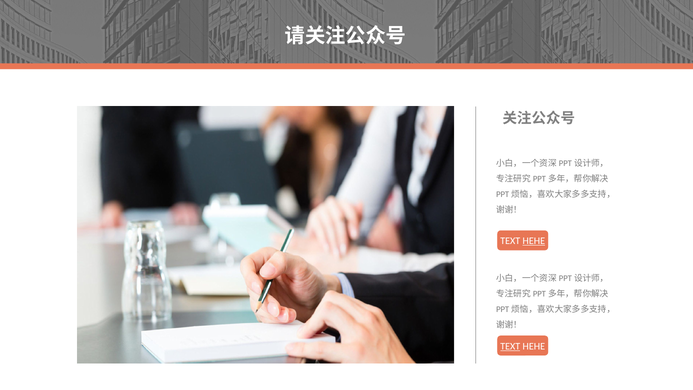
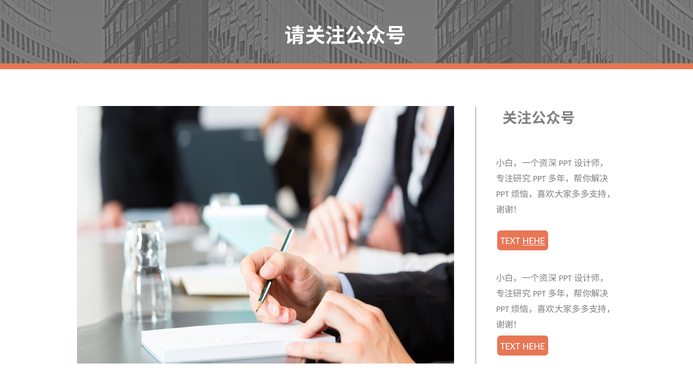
TEXT underline: present -> none (510, 346)
